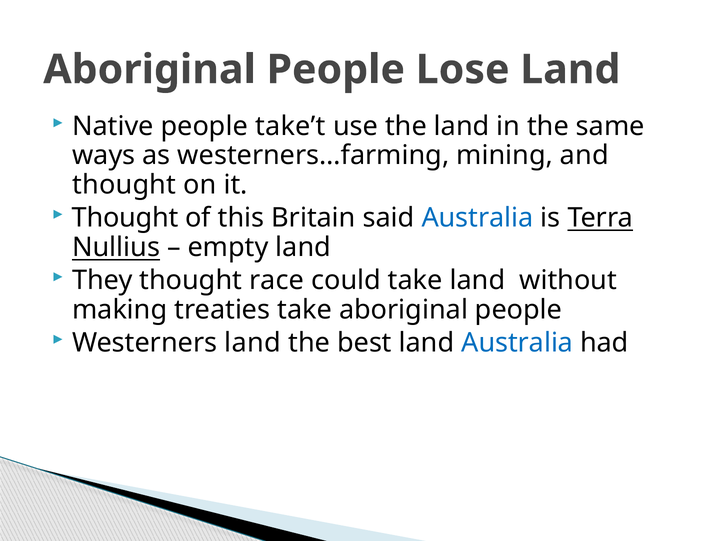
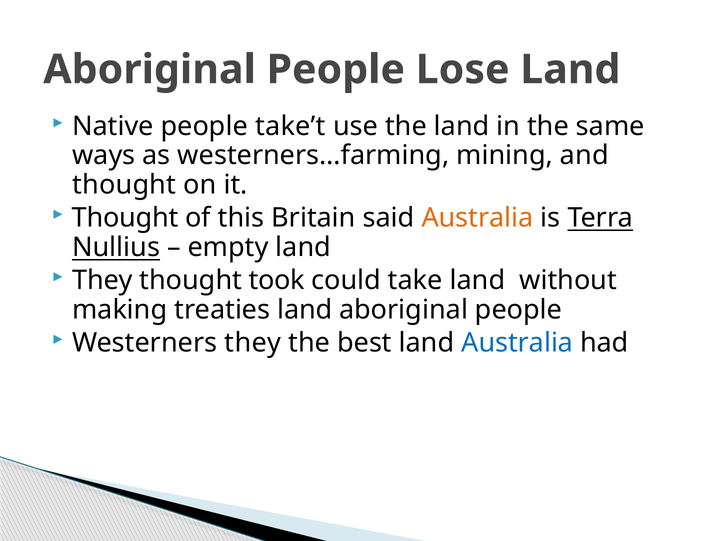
Australia colour: blue -> orange (477, 218)
race: race -> took (277, 281)
treaties take: take -> land (305, 310)
Westerners land: land -> they (253, 343)
